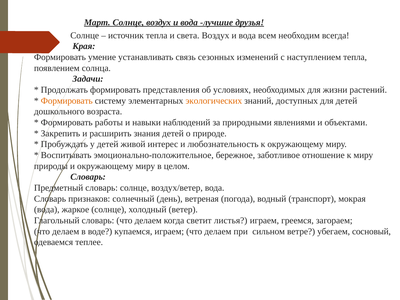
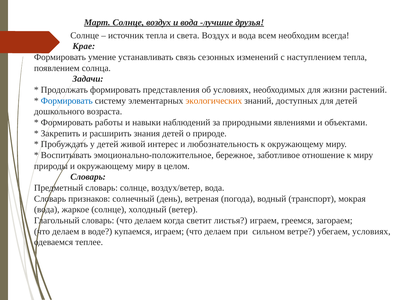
Края: Края -> Крае (84, 46)
Формировать colour: orange -> blue (67, 101)
убегаем сосновый: сосновый -> условиях (371, 231)
